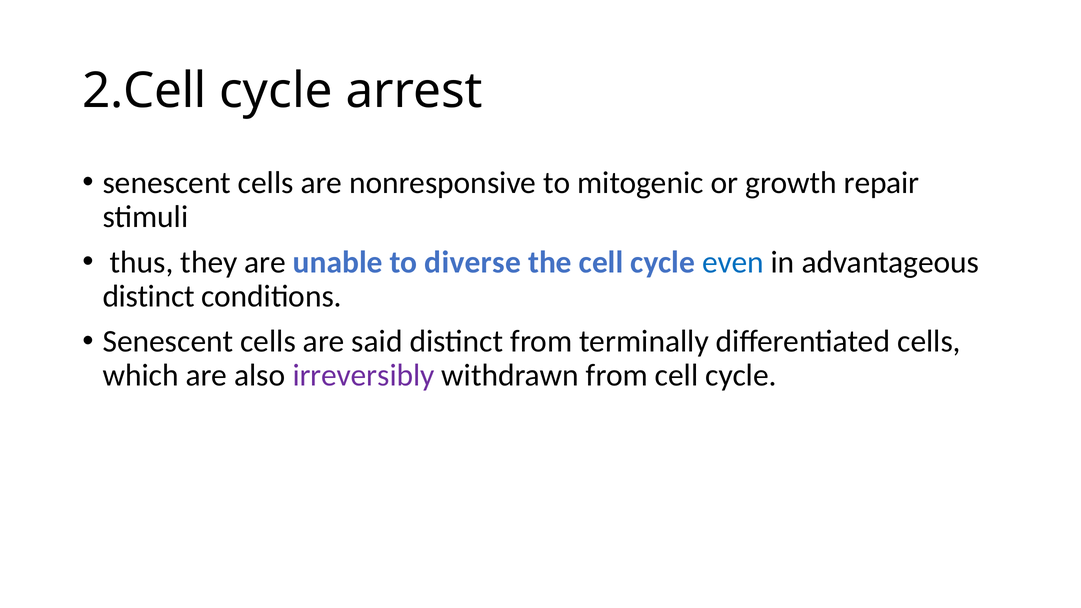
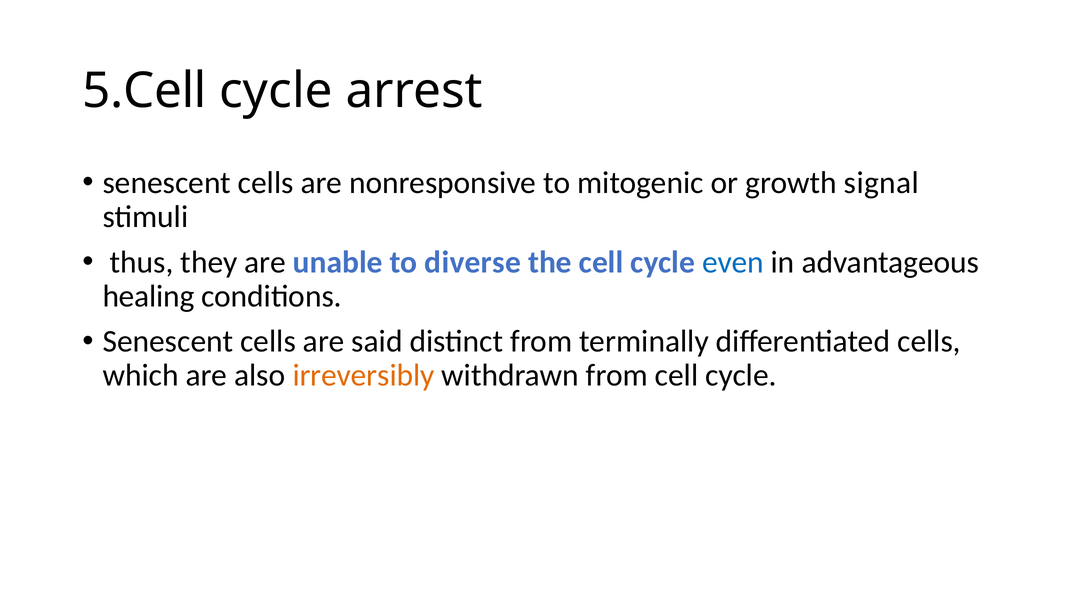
2.Cell: 2.Cell -> 5.Cell (145, 91)
repair: repair -> signal (881, 183)
distinct: distinct -> healing (149, 296)
irreversibly colour: purple -> orange (363, 376)
